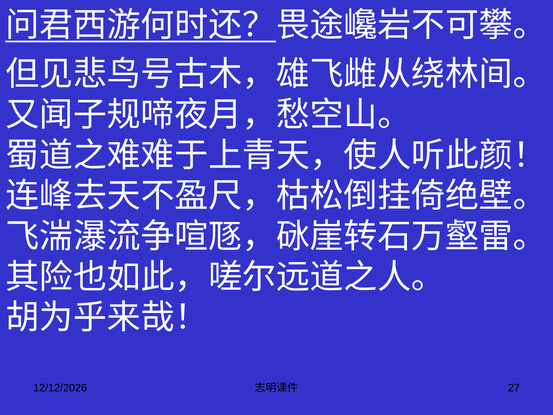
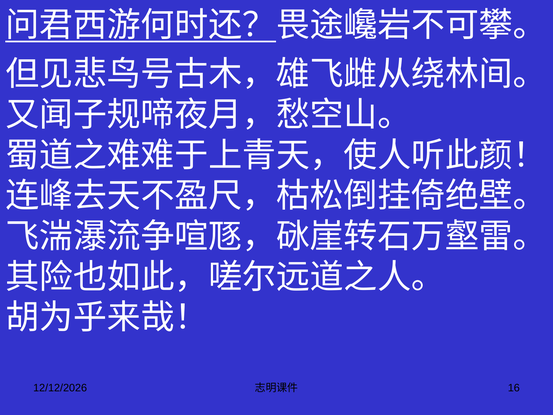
27: 27 -> 16 (514, 388)
